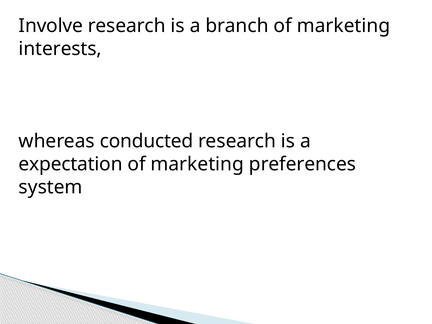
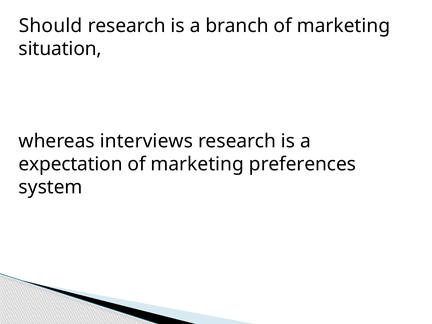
Involve: Involve -> Should (51, 26)
interests: interests -> situation (60, 49)
conducted: conducted -> interviews (146, 141)
